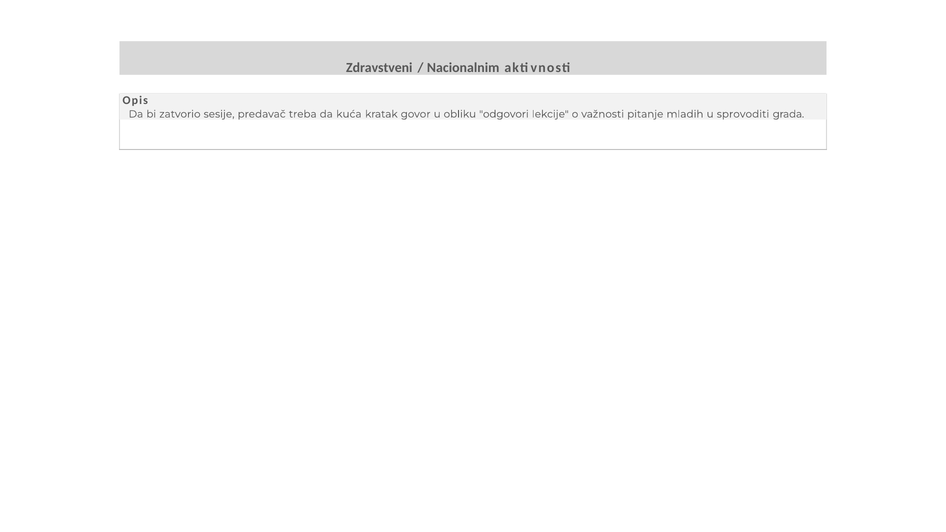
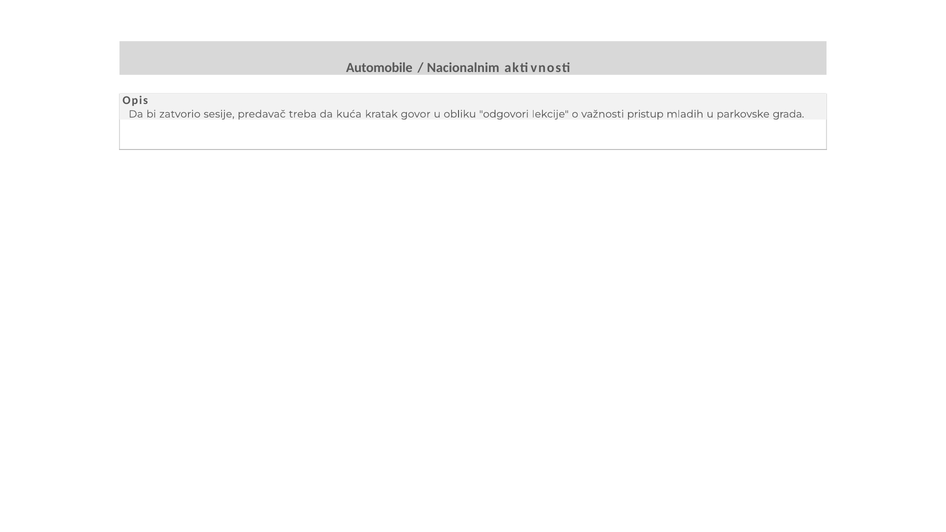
Zdravstveni: Zdravstveni -> Automobile (379, 68)
pitanje: pitanje -> pristup (645, 114)
sprovoditi: sprovoditi -> parkovske (743, 114)
